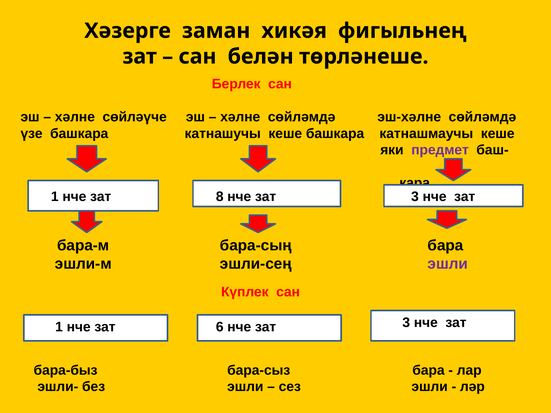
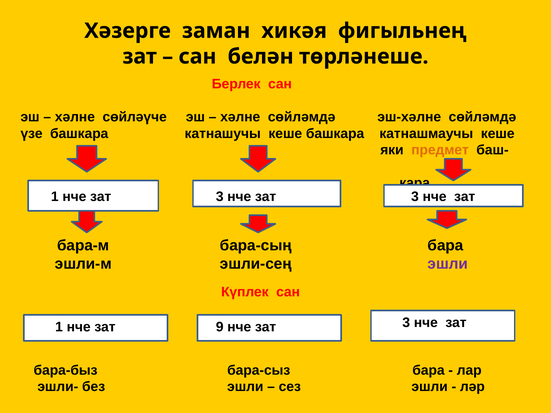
предмет colour: purple -> orange (440, 150)
1 нче зат 8: 8 -> 3 (220, 197)
6: 6 -> 9 (220, 327)
